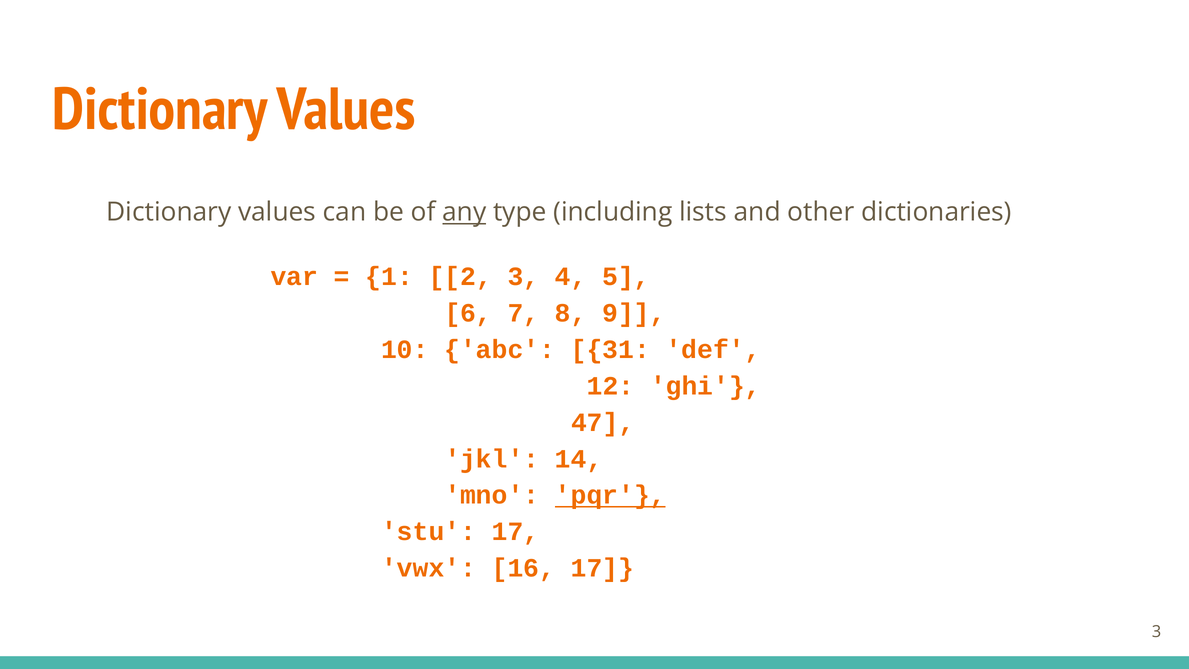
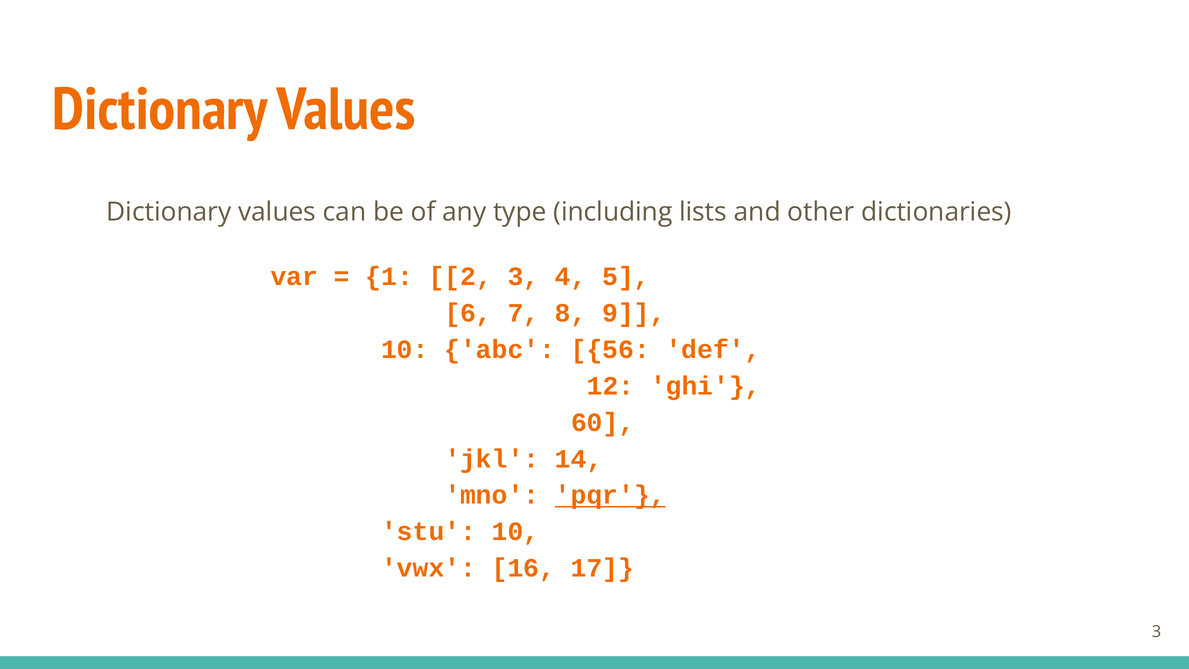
any underline: present -> none (464, 212)
31: 31 -> 56 (610, 349)
47: 47 -> 60 (603, 422)
stu 17: 17 -> 10 (515, 532)
